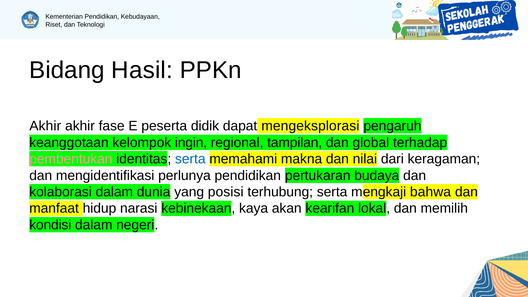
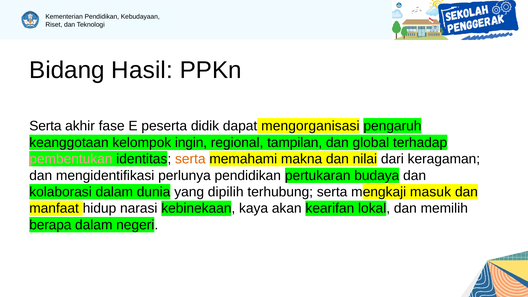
Akhir: Akhir -> Serta (45, 126)
mengeksplorasi: mengeksplorasi -> mengorganisasi (310, 126)
serta colour: blue -> orange (190, 159)
posisi: posisi -> dipilih (226, 192)
bahwa: bahwa -> masuk (431, 192)
kondisi: kondisi -> berapa (50, 225)
